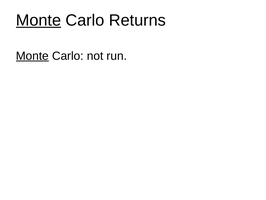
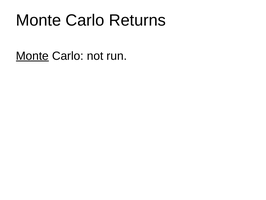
Monte underline: present -> none (38, 20)
